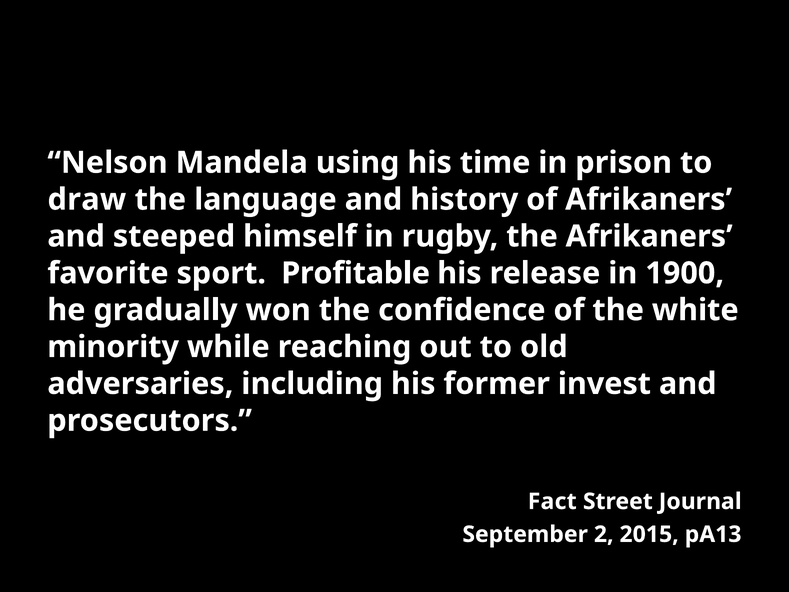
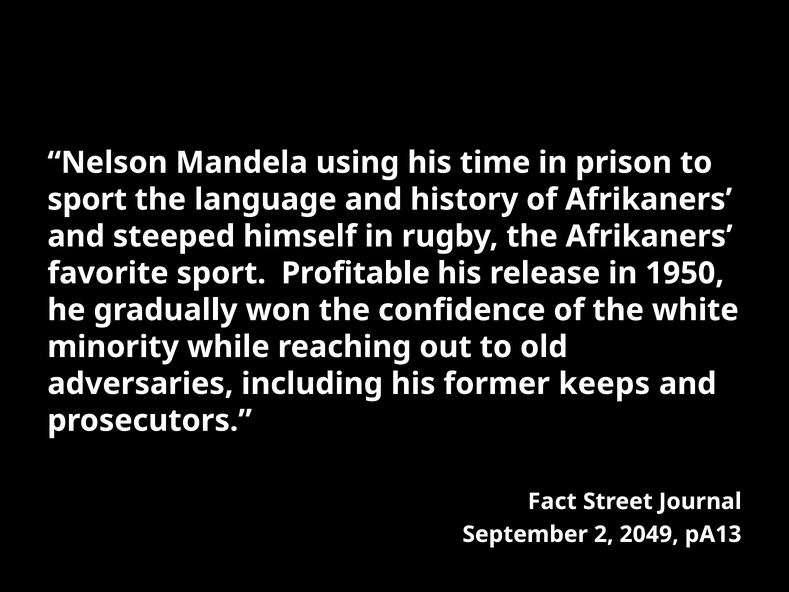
draw: draw -> sport (87, 199)
1900: 1900 -> 1950 (685, 273)
invest: invest -> keeps (604, 384)
2015: 2015 -> 2049 (649, 534)
